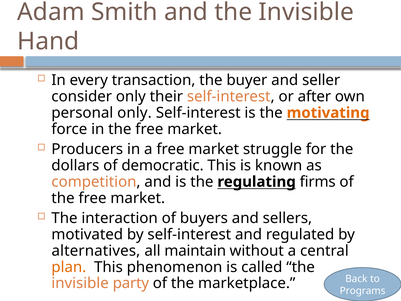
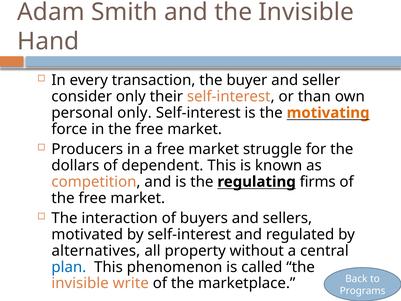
after: after -> than (314, 96)
democratic: democratic -> dependent (162, 165)
maintain: maintain -> property (195, 251)
plan colour: orange -> blue (69, 267)
party: party -> write (131, 283)
